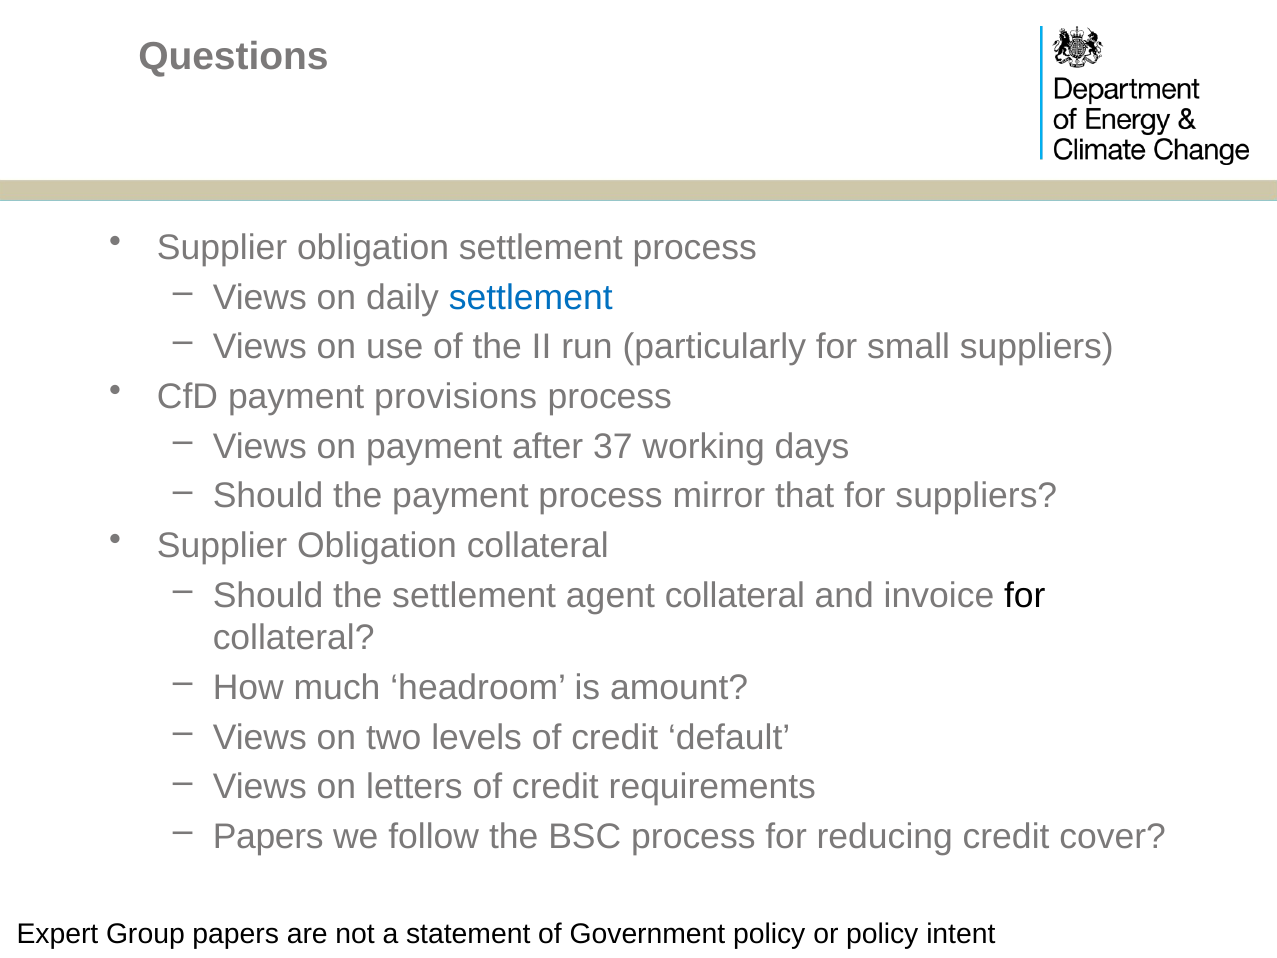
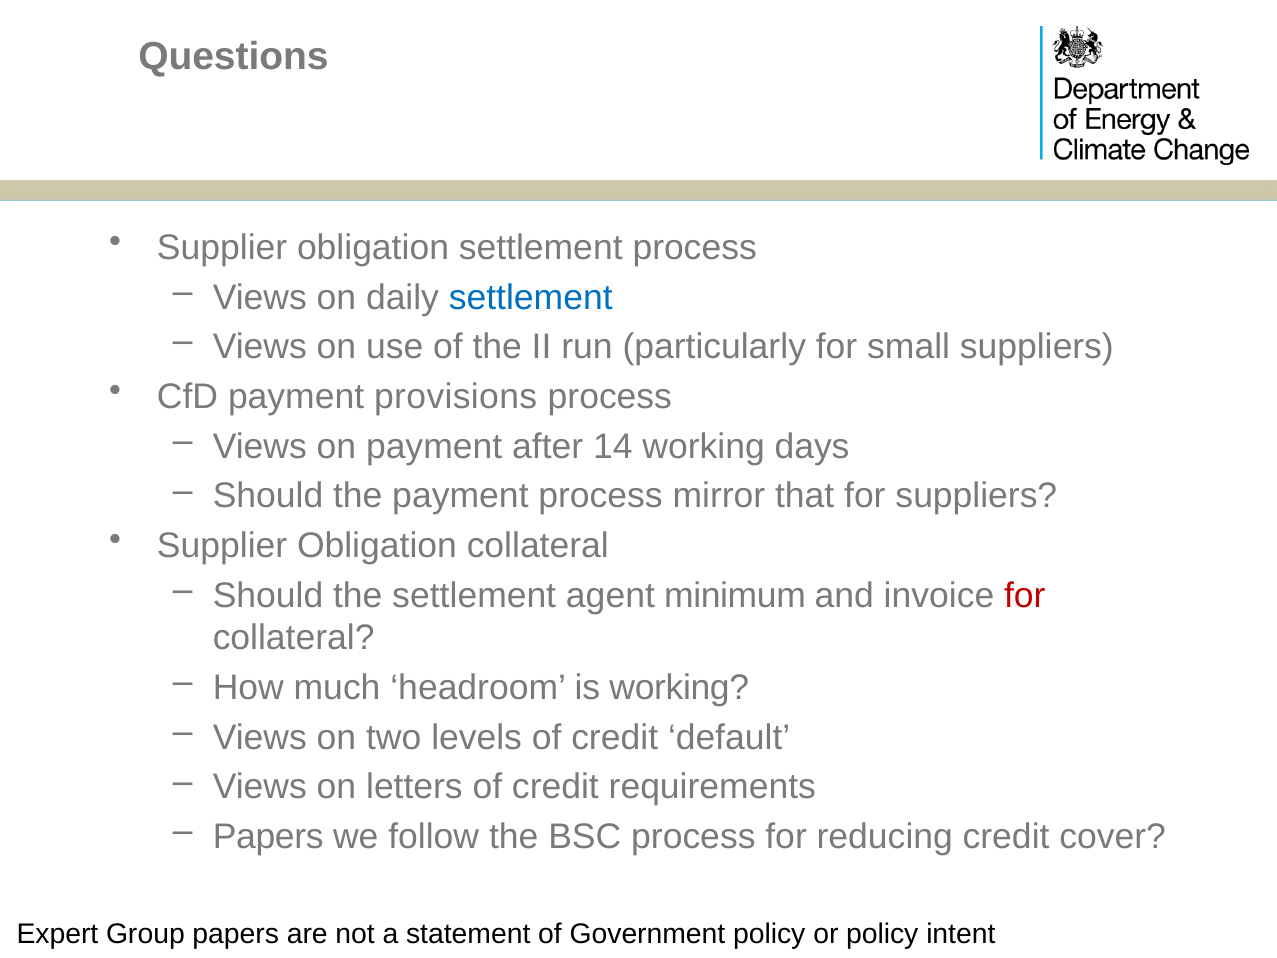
37: 37 -> 14 (613, 446)
agent collateral: collateral -> minimum (735, 595)
for colour: black -> red (1025, 595)
is amount: amount -> working (679, 688)
